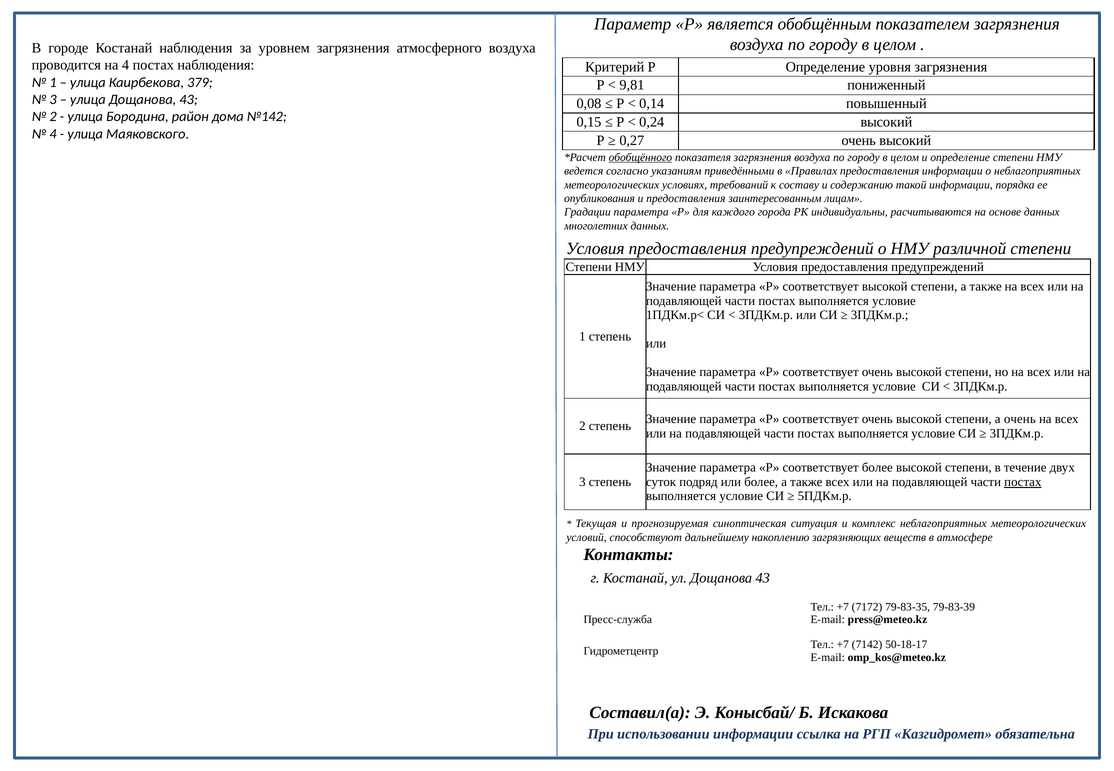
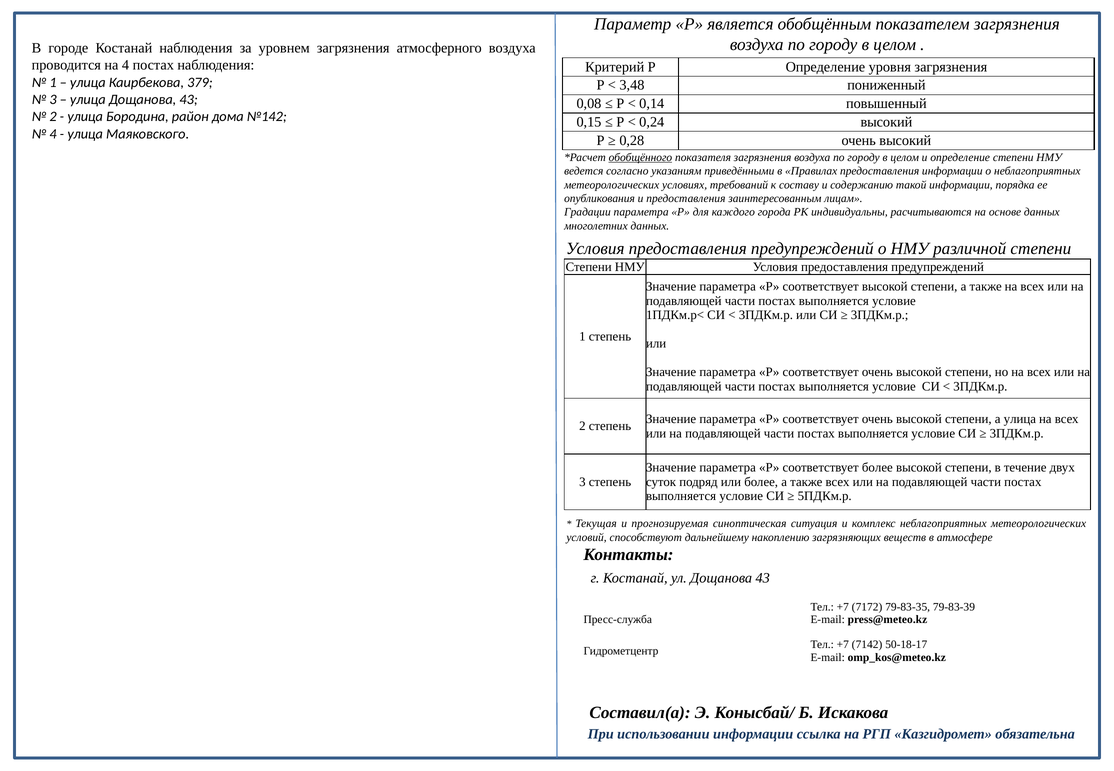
9,81: 9,81 -> 3,48 (632, 85)
0,27: 0,27 -> 0,28 (632, 140)
а очень: очень -> улица (1020, 419)
постах underline: present -> none (1023, 482)
